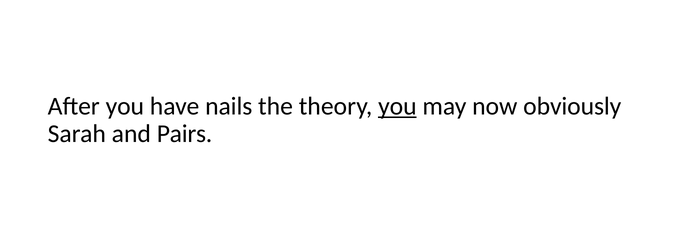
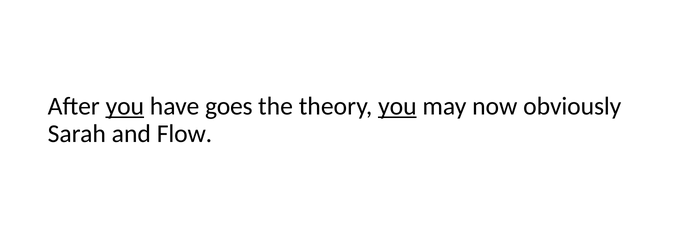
you underline: none -> present (125, 106)
nails: nails -> goes (229, 106)
Pairs: Pairs -> Flow (184, 134)
